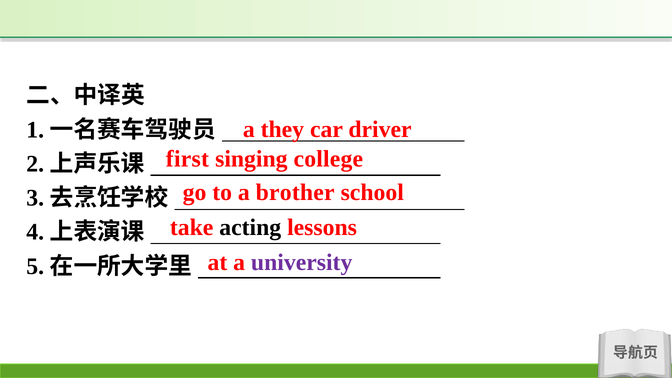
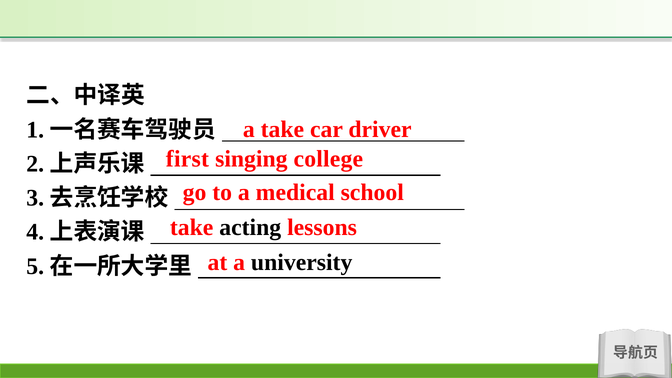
a they: they -> take (282, 129)
brother: brother -> medical (295, 192)
university colour: purple -> black (302, 263)
